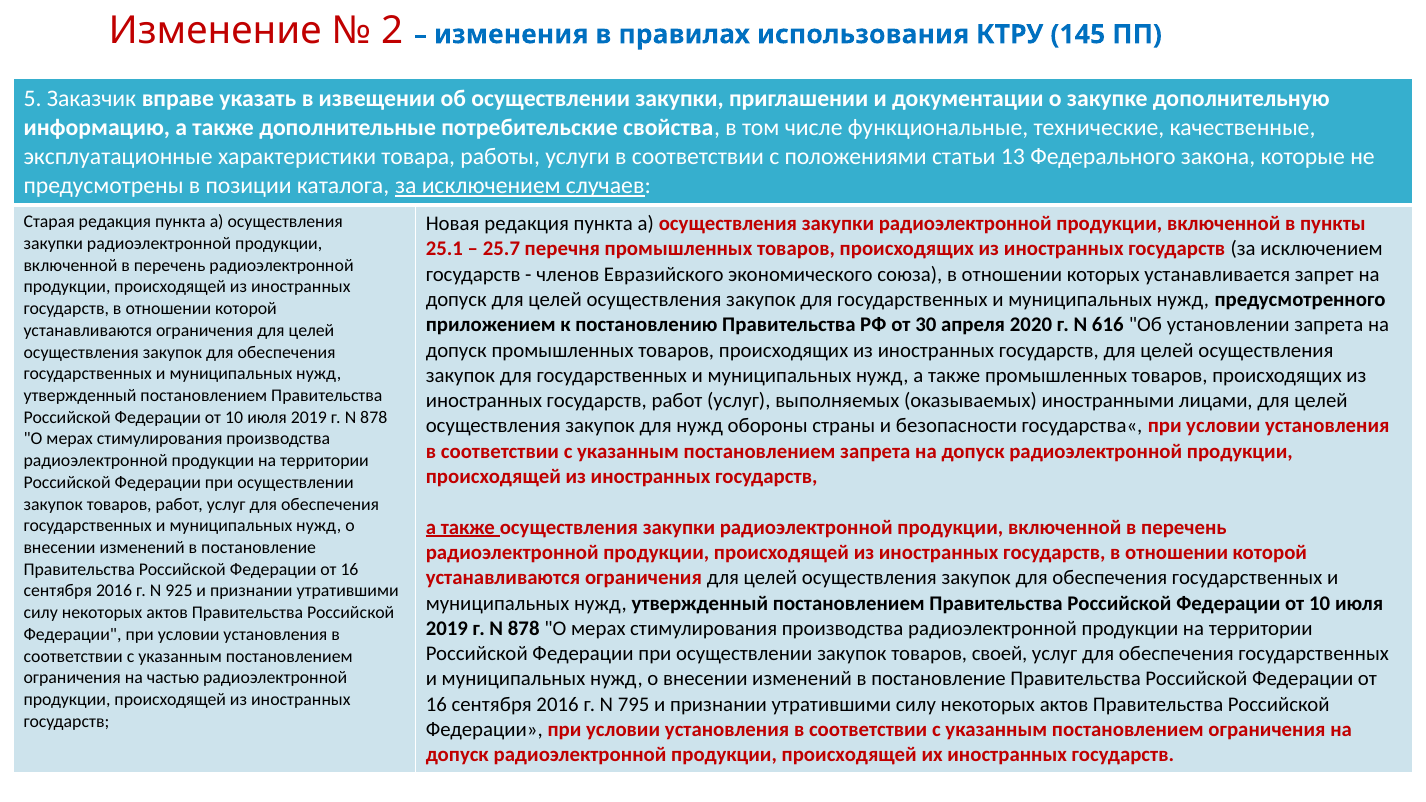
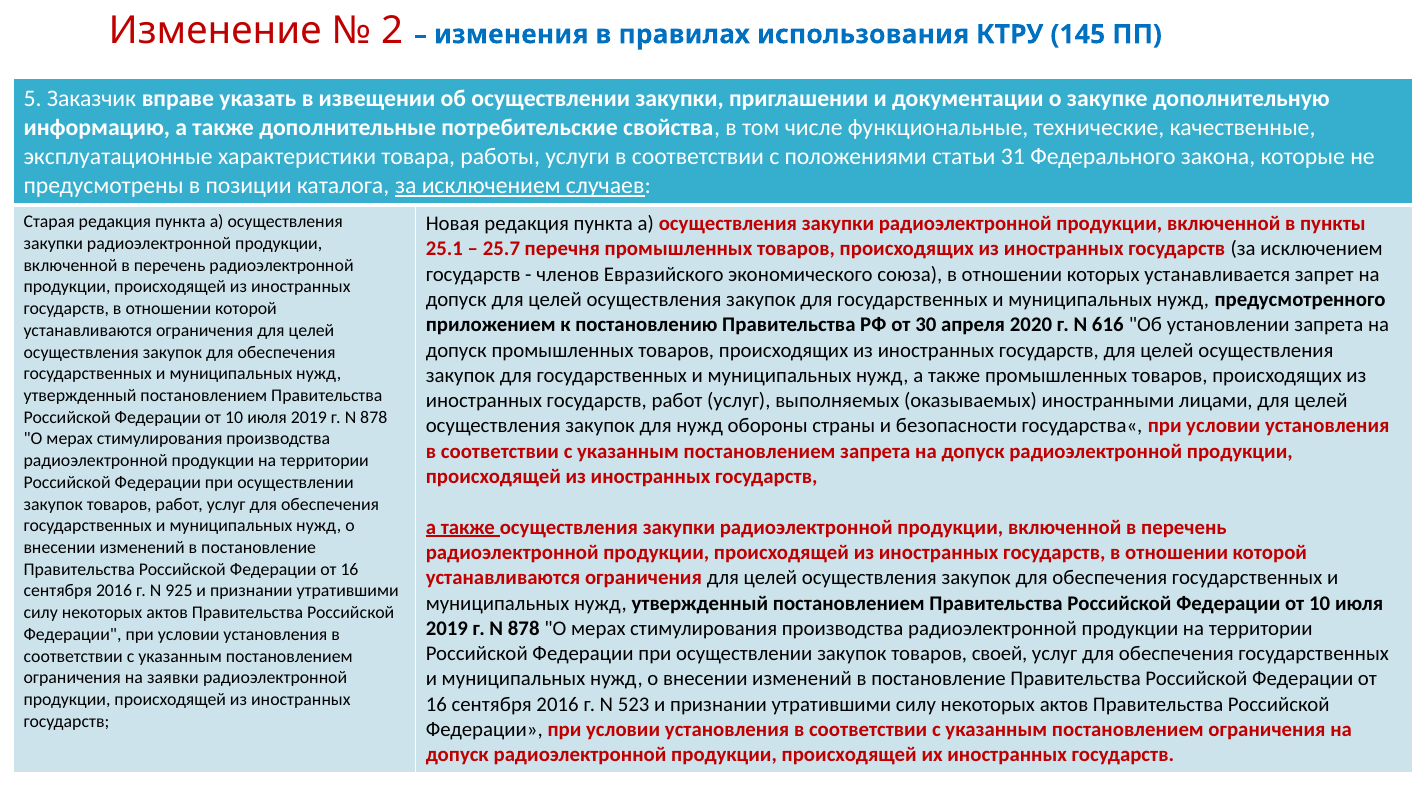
13: 13 -> 31 (1013, 157)
частью: частью -> заявки (173, 678)
795: 795 -> 523 (634, 705)
